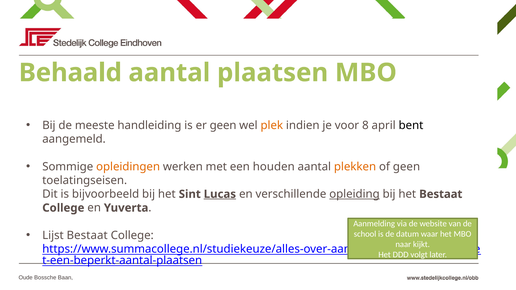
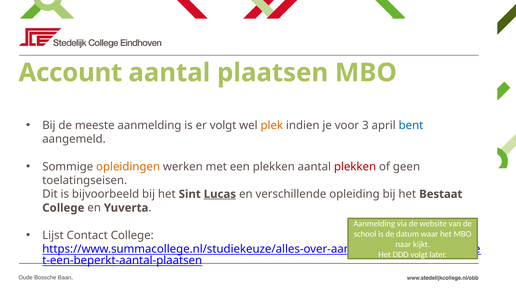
Behaald: Behaald -> Account (70, 73)
meeste handleiding: handleiding -> aanmelding (149, 126)
er geen: geen -> volgt (223, 126)
8: 8 -> 3 (365, 126)
bent colour: black -> blue (411, 126)
een houden: houden -> plekken (274, 167)
plekken colour: orange -> red (355, 167)
opleiding underline: present -> none (354, 194)
Lijst Bestaat: Bestaat -> Contact (87, 236)
